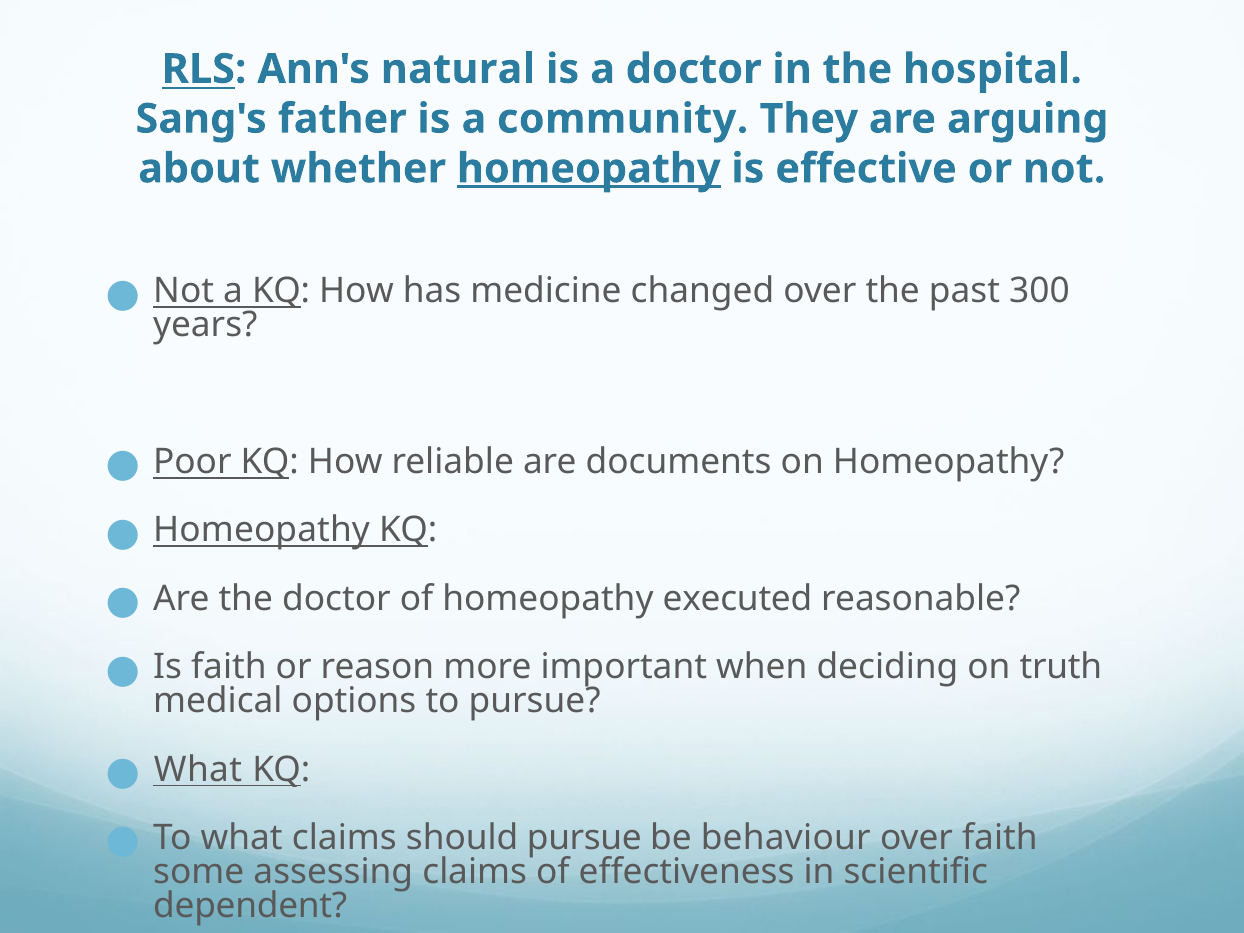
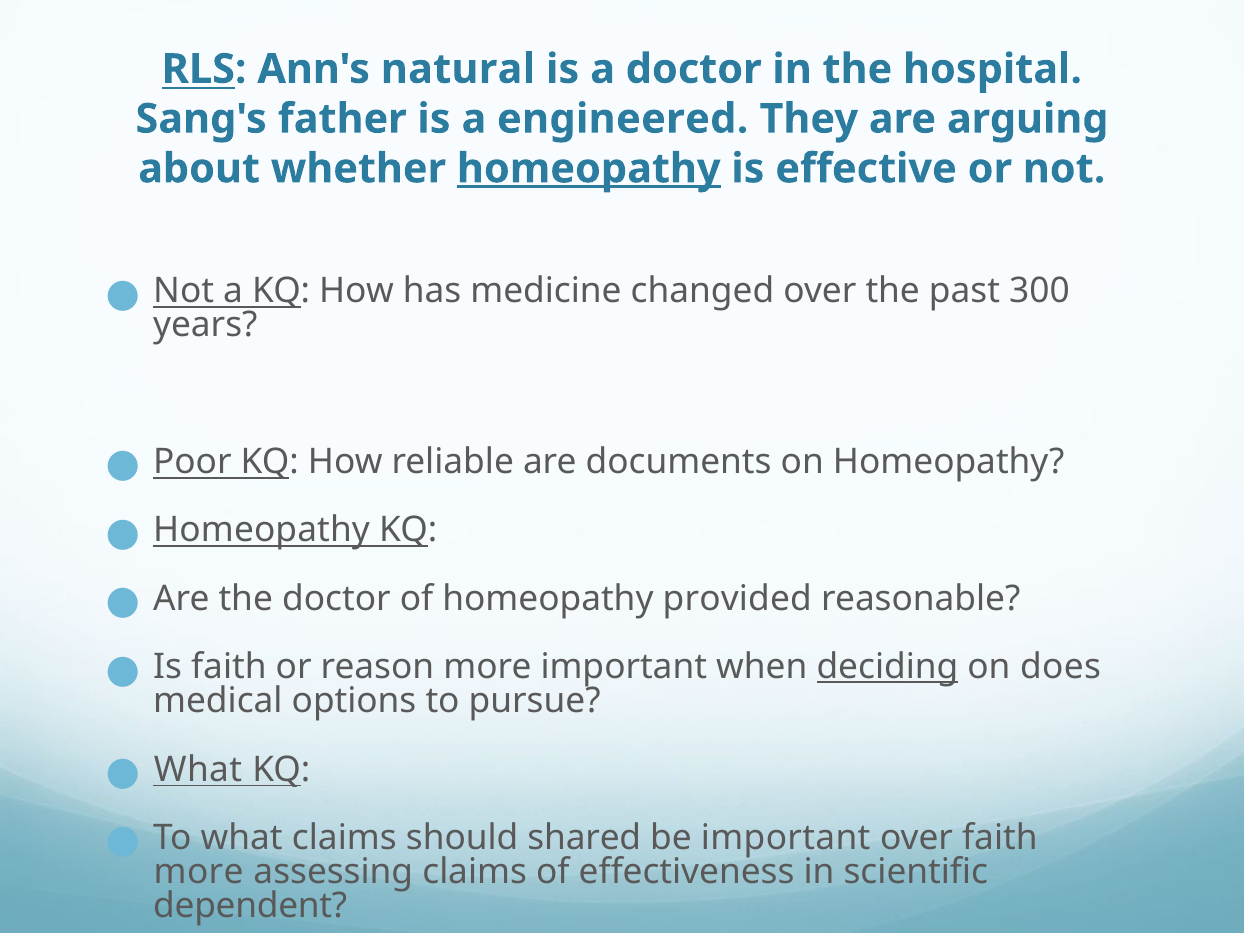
community: community -> engineered (623, 119)
executed: executed -> provided (737, 599)
deciding underline: none -> present (887, 667)
truth: truth -> does (1060, 667)
should pursue: pursue -> shared (584, 838)
be behaviour: behaviour -> important (786, 838)
some: some -> more (199, 872)
